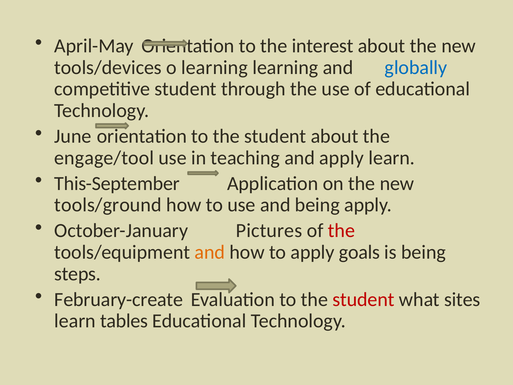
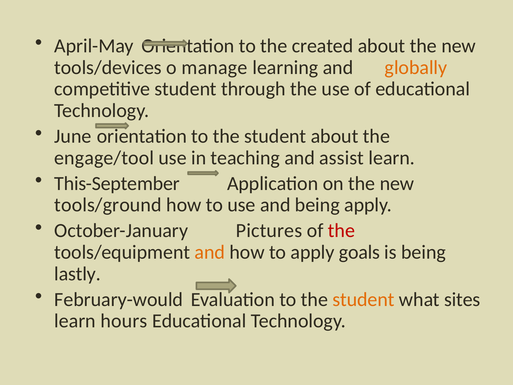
interest: interest -> created (323, 46)
o learning: learning -> manage (215, 67)
globally colour: blue -> orange (416, 67)
and apply: apply -> assist (342, 158)
steps: steps -> lastly (78, 274)
February-create: February-create -> February-would (119, 299)
student colour: red -> orange (363, 299)
tables: tables -> hours (124, 321)
